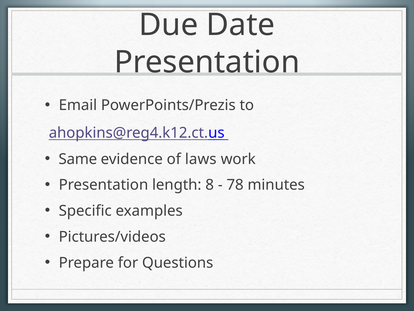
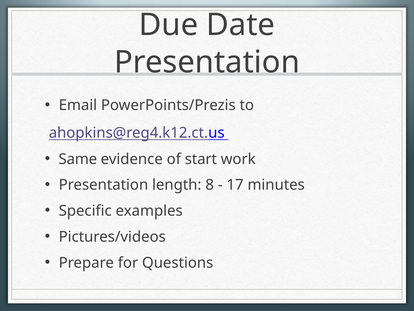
laws: laws -> start (201, 159)
78: 78 -> 17 (235, 185)
